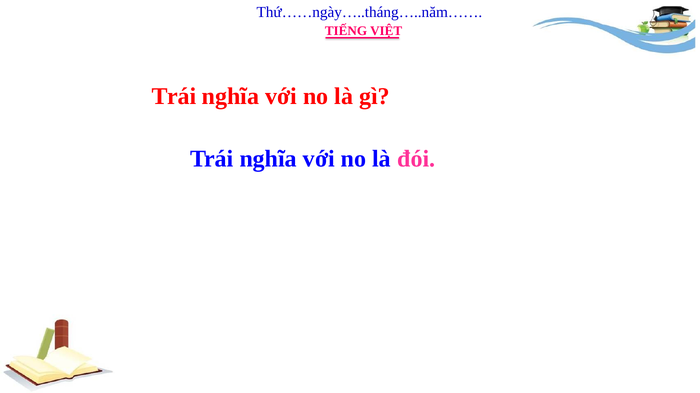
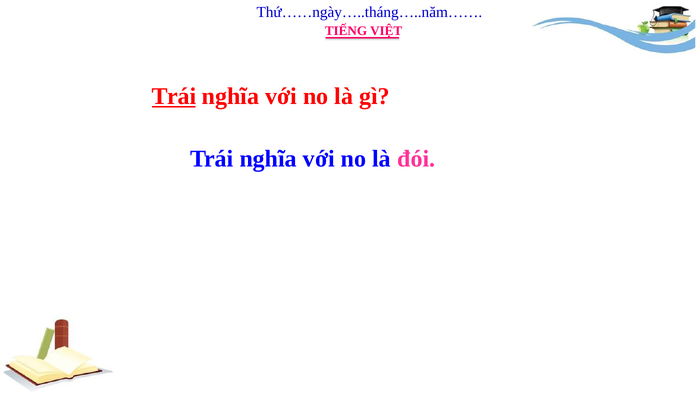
Trái underline: none -> present (174, 96)
